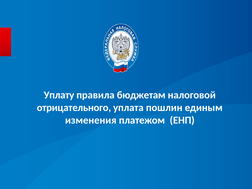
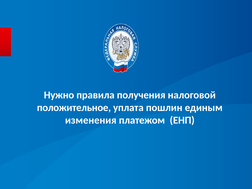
Уплату: Уплату -> Нужно (59, 95)
бюджетам: бюджетам -> получения (141, 95)
отрицательного: отрицательного -> положительное (74, 108)
